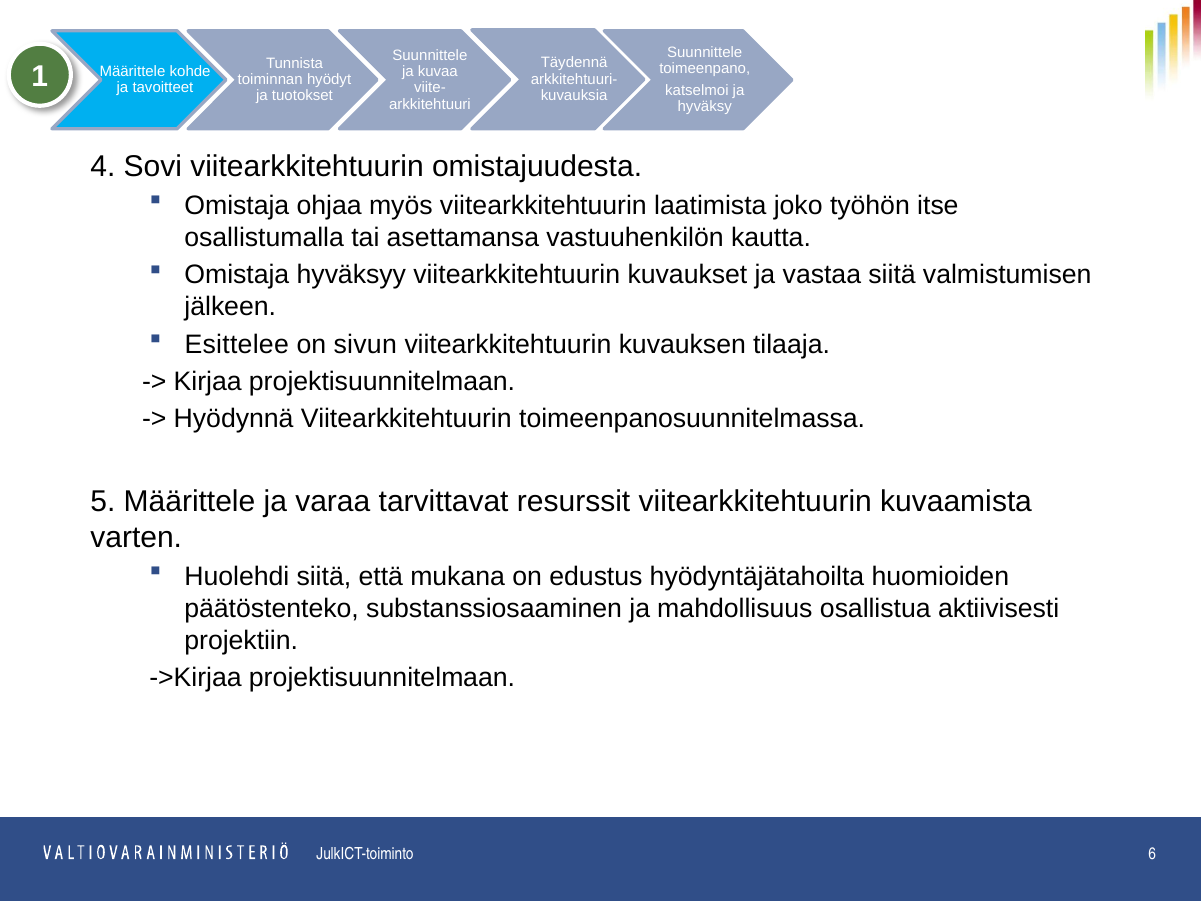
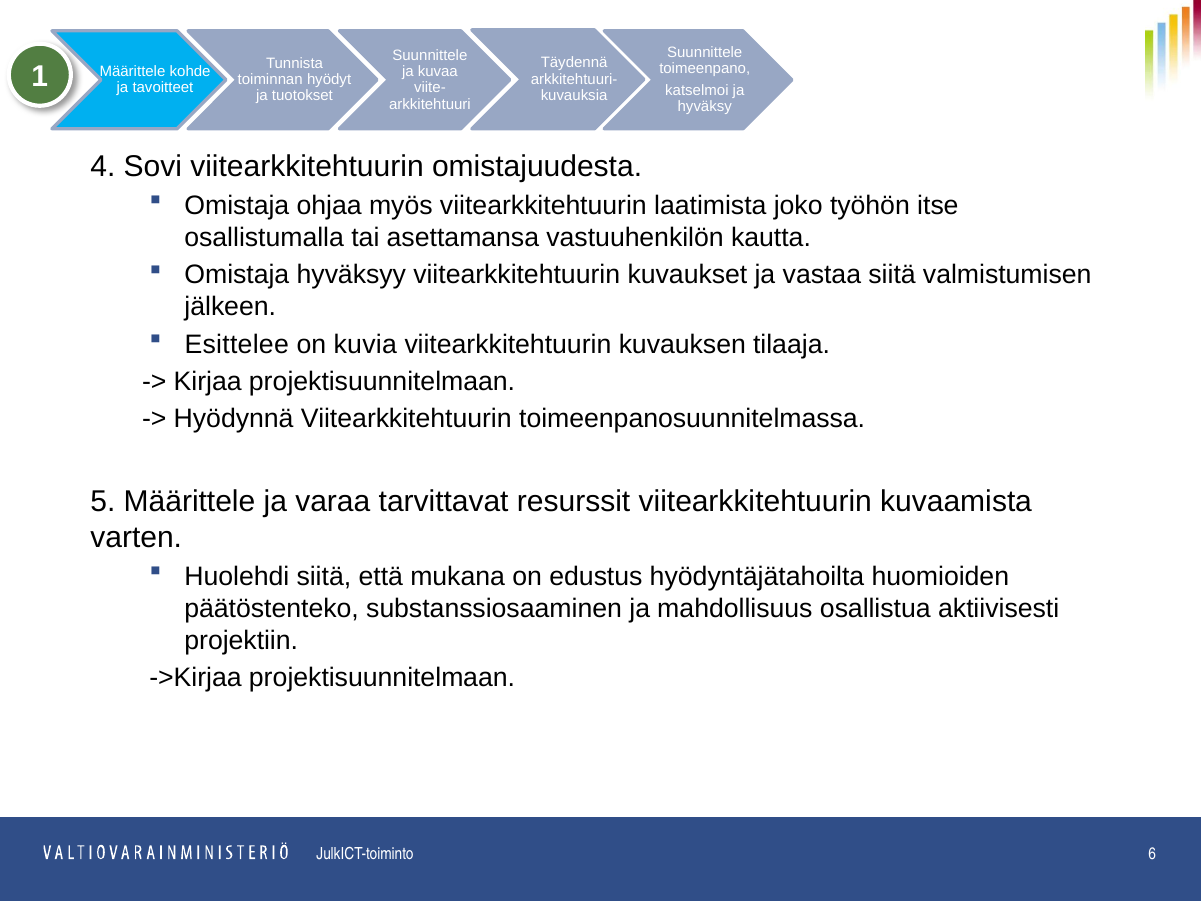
sivun: sivun -> kuvia (365, 344)
